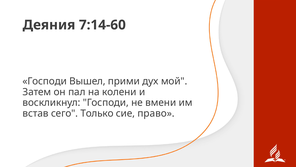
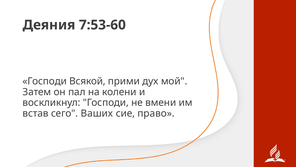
7:14-60: 7:14-60 -> 7:53-60 (102, 25)
Вышел: Вышел -> Всякой (87, 81)
Только: Только -> Ваших (97, 113)
